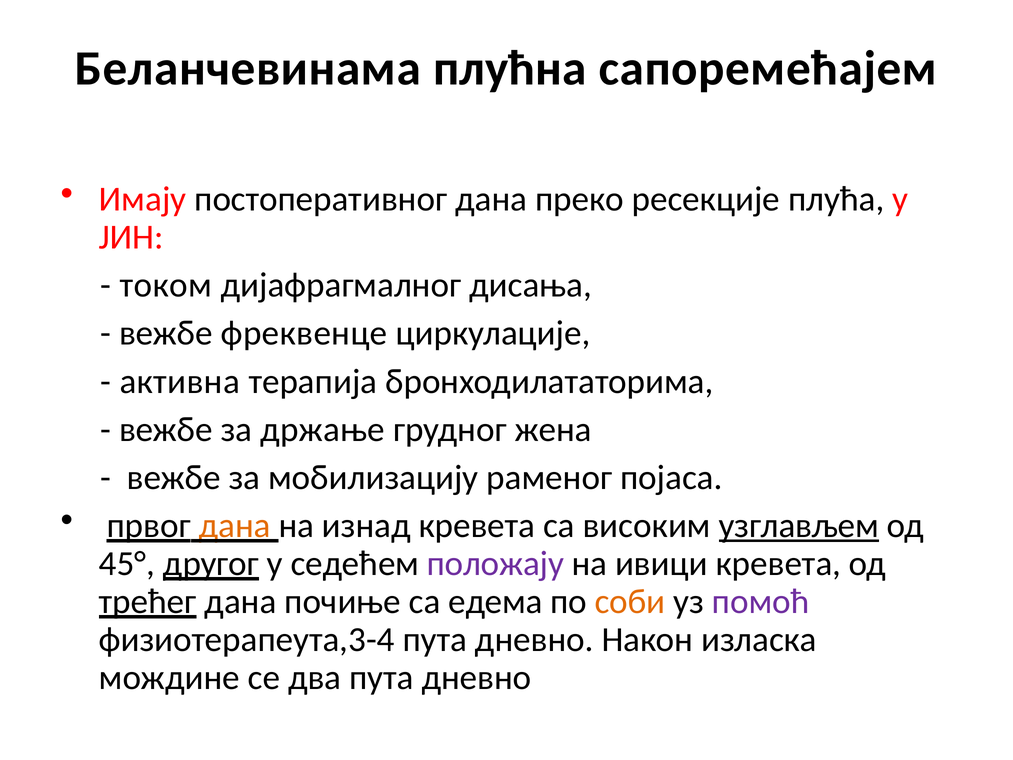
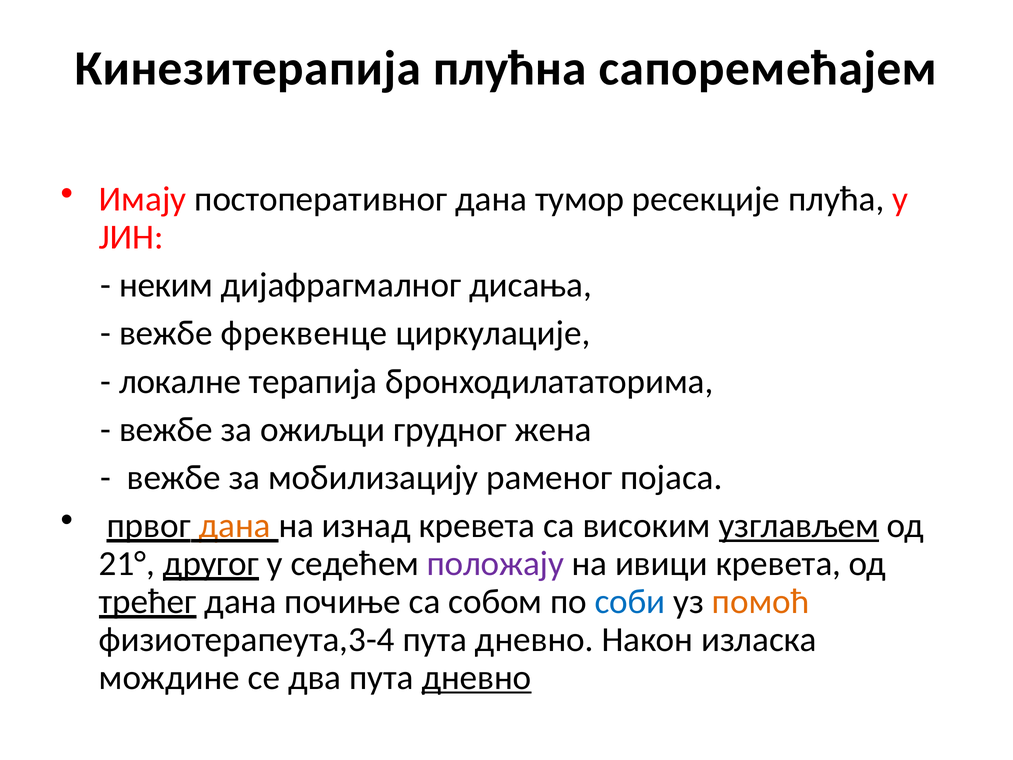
Беланчевинама: Беланчевинама -> Кинезитерапија (248, 68)
преко: преко -> тумор (580, 199)
током: током -> неким (166, 285)
активна: активна -> локалне (180, 381)
држање: држање -> ожиљци (323, 429)
45°: 45° -> 21° (127, 563)
едема: едема -> собом (495, 601)
соби colour: orange -> blue (630, 601)
помоћ colour: purple -> orange (761, 601)
дневно underline: none -> present (477, 677)
